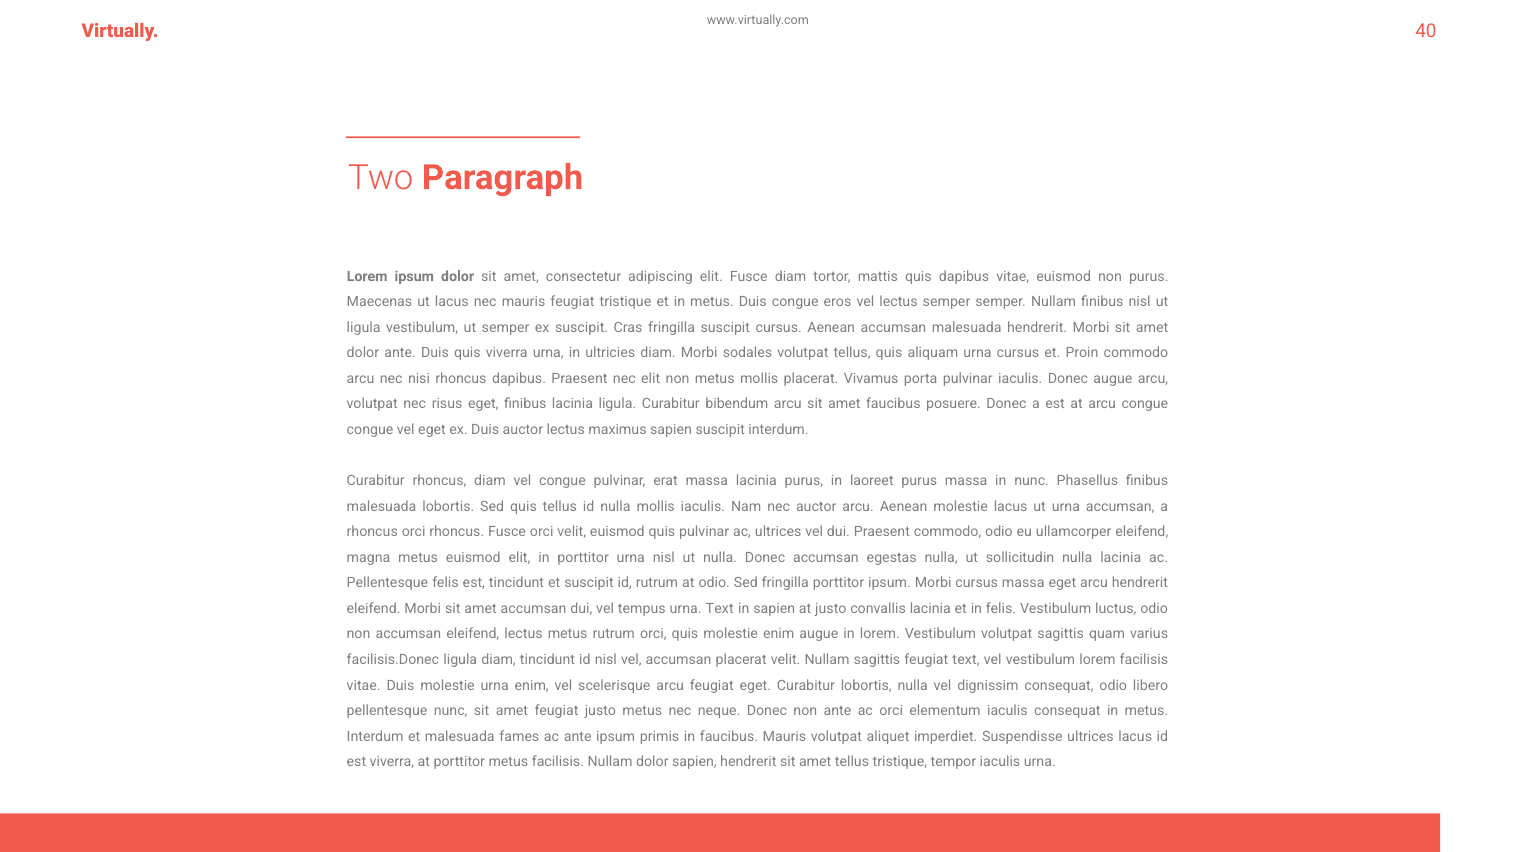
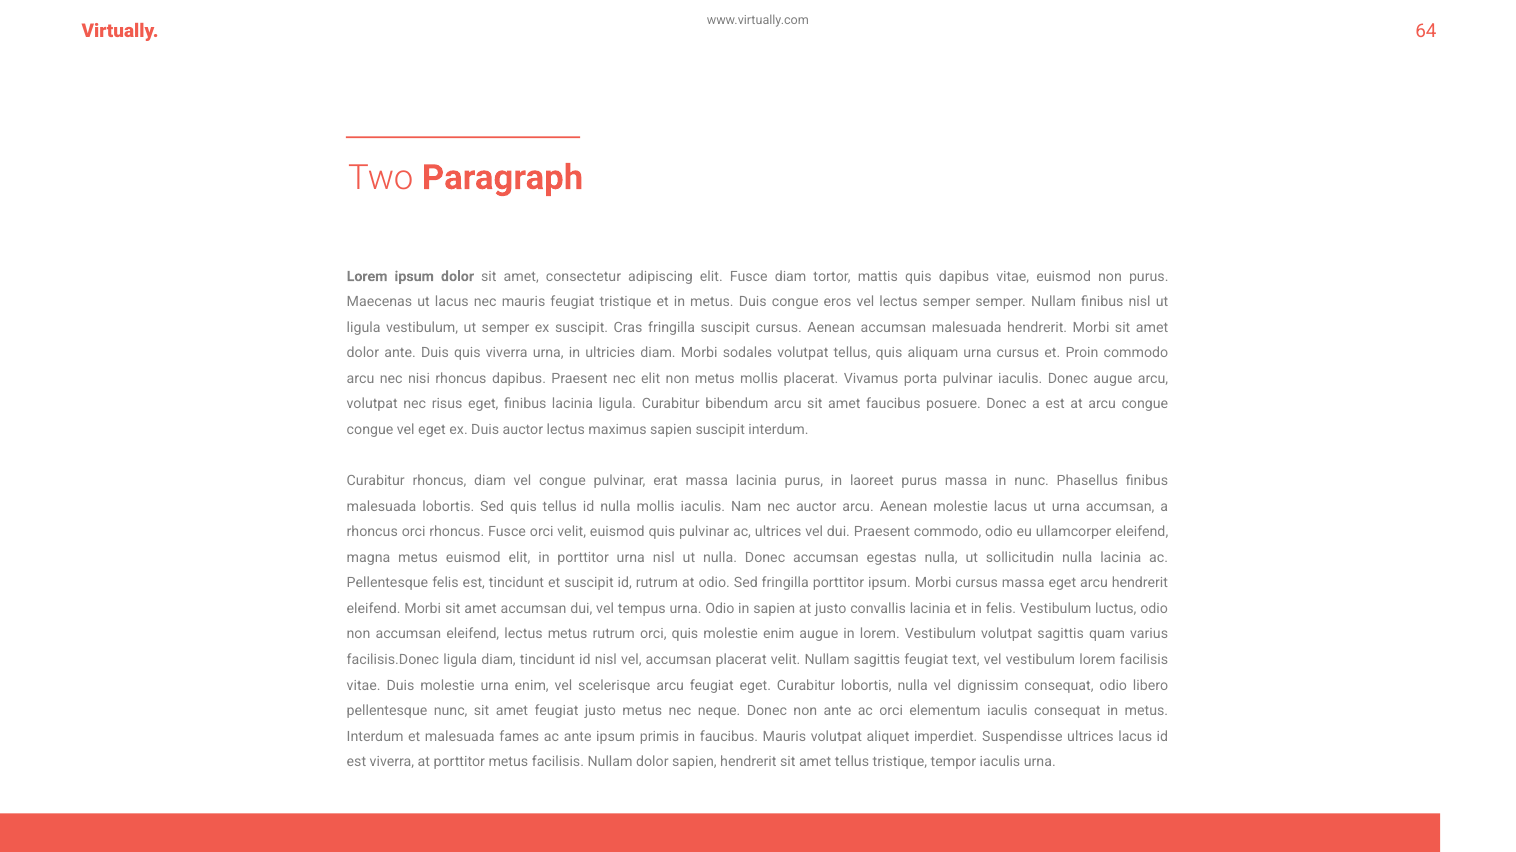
40: 40 -> 64 (1426, 32)
urna Text: Text -> Odio (720, 609)
